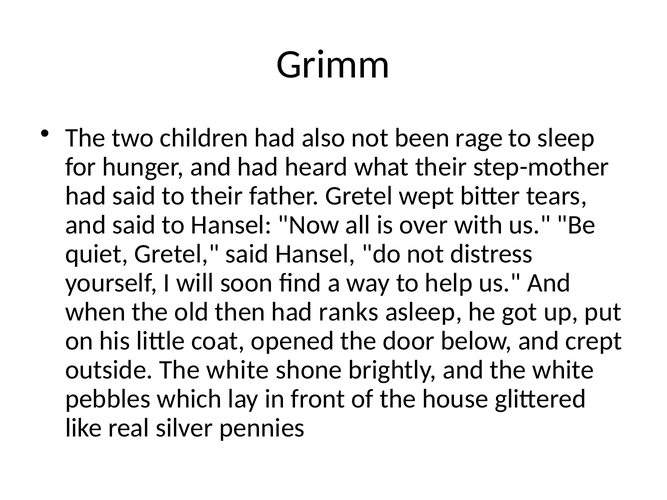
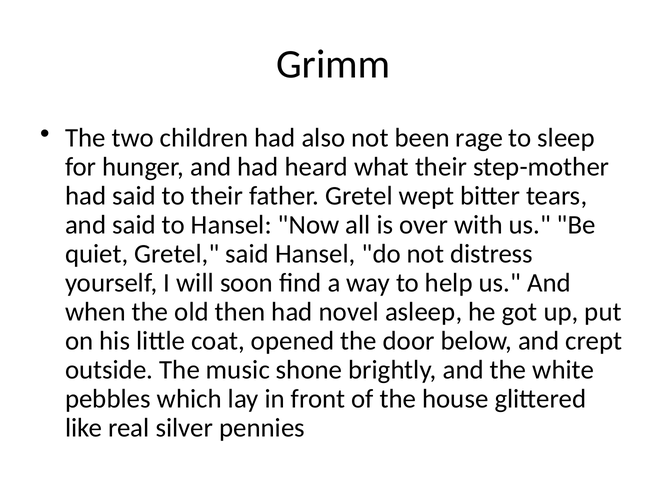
ranks: ranks -> novel (349, 312)
outside The white: white -> music (238, 370)
